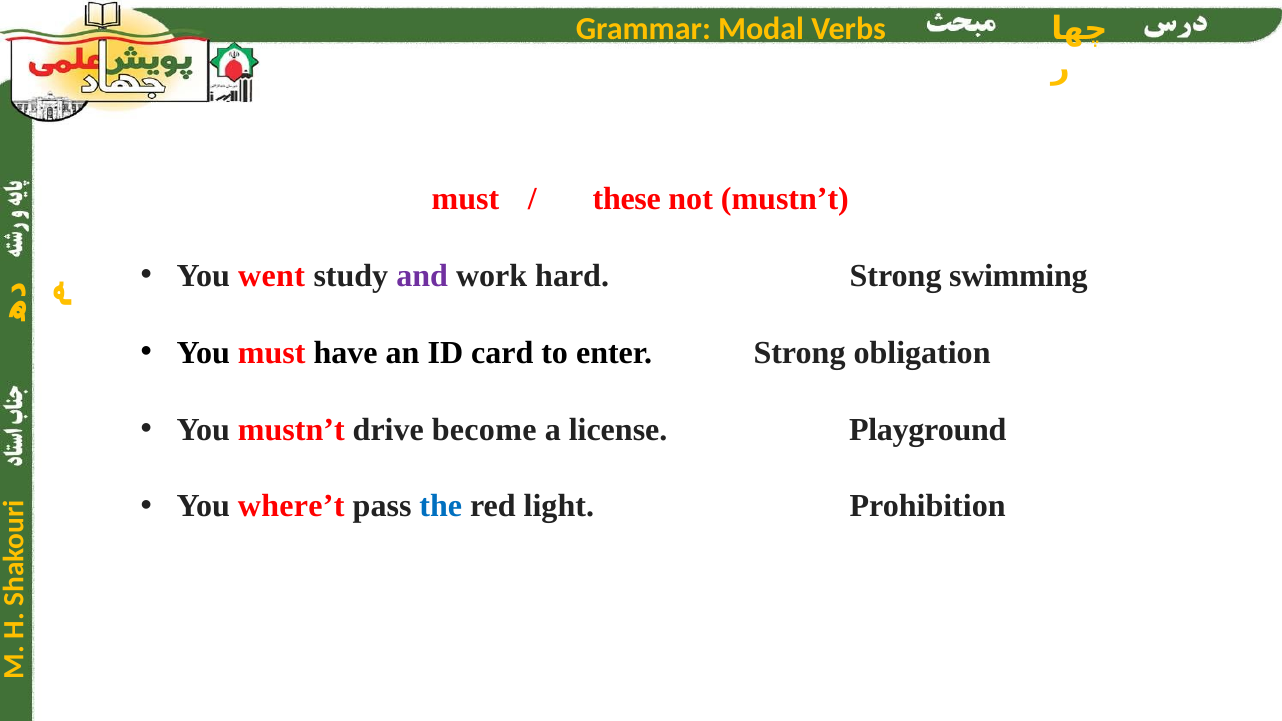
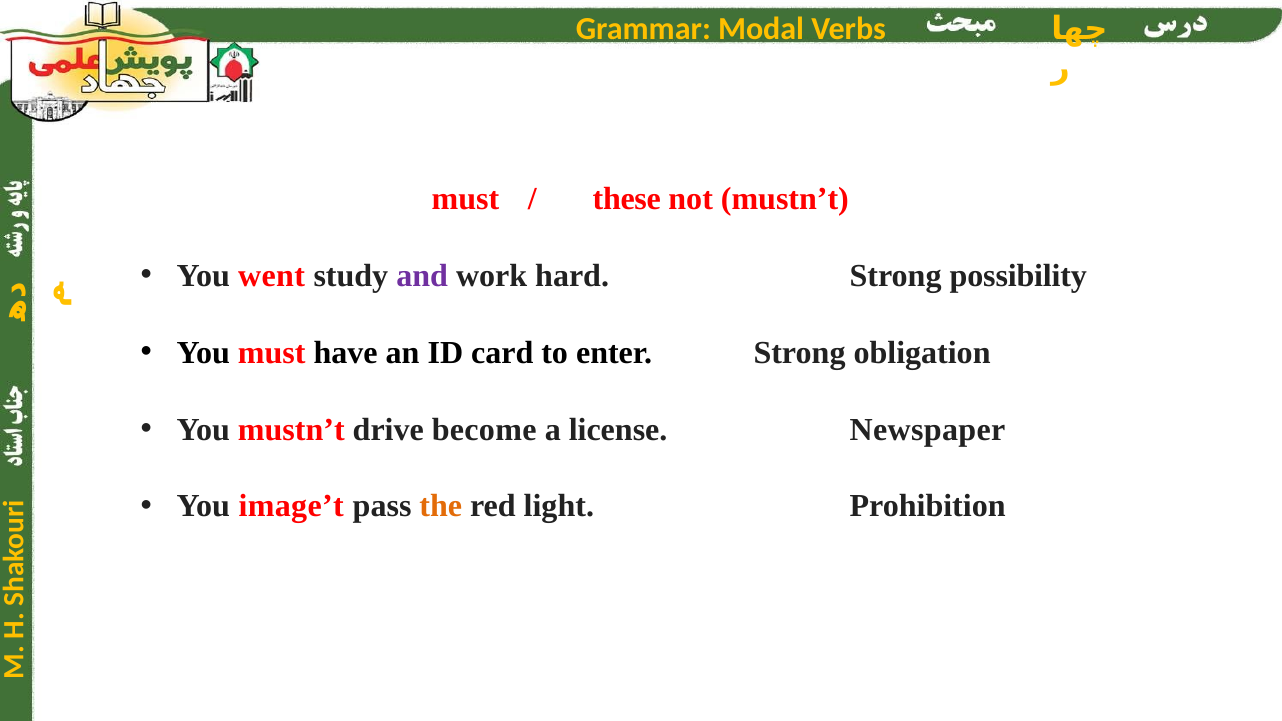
swimming: swimming -> possibility (1018, 276)
Playground: Playground -> Newspaper (928, 430)
where’t: where’t -> image’t (291, 506)
the colour: blue -> orange (441, 506)
